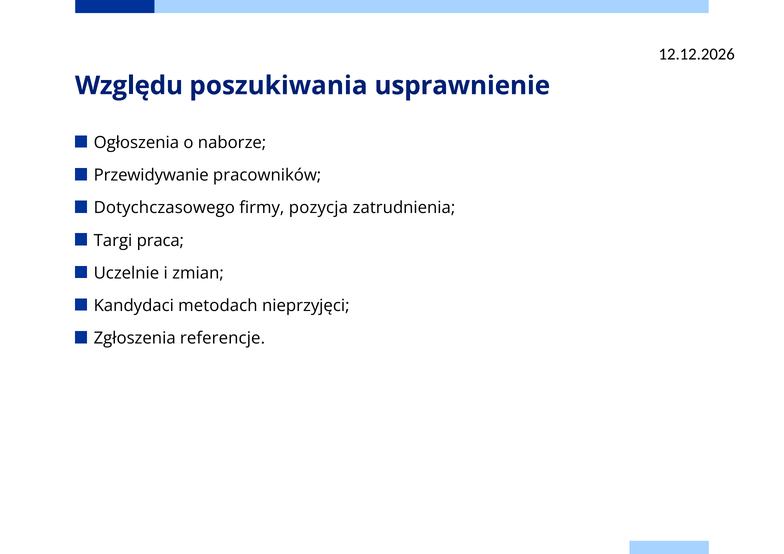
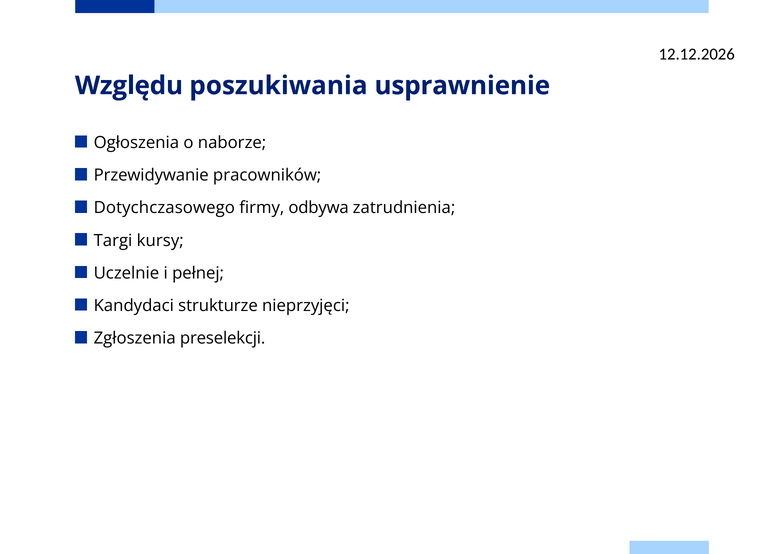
pozycja: pozycja -> odbywa (319, 208)
praca: praca -> kursy (160, 241)
zmian: zmian -> pełnej (198, 273)
metodach: metodach -> strukturze (218, 306)
referencje: referencje -> preselekcji (223, 339)
